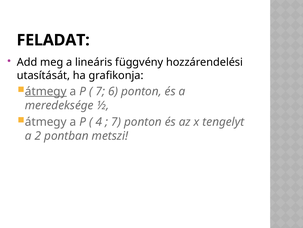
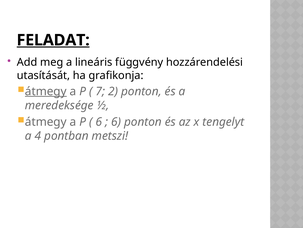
FELADAT underline: none -> present (53, 40)
6: 6 -> 2 (113, 91)
4: 4 -> 6 (99, 121)
7: 7 -> 6 (116, 121)
2: 2 -> 4 (38, 136)
